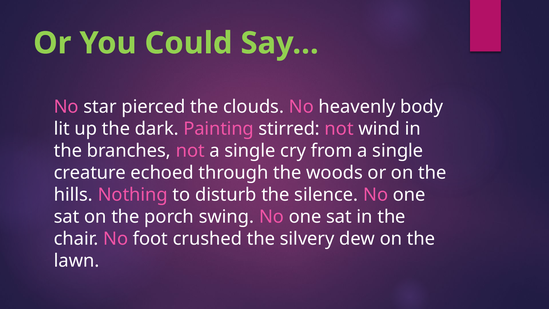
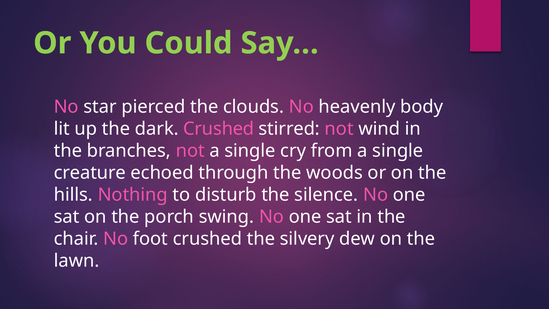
dark Painting: Painting -> Crushed (219, 129)
